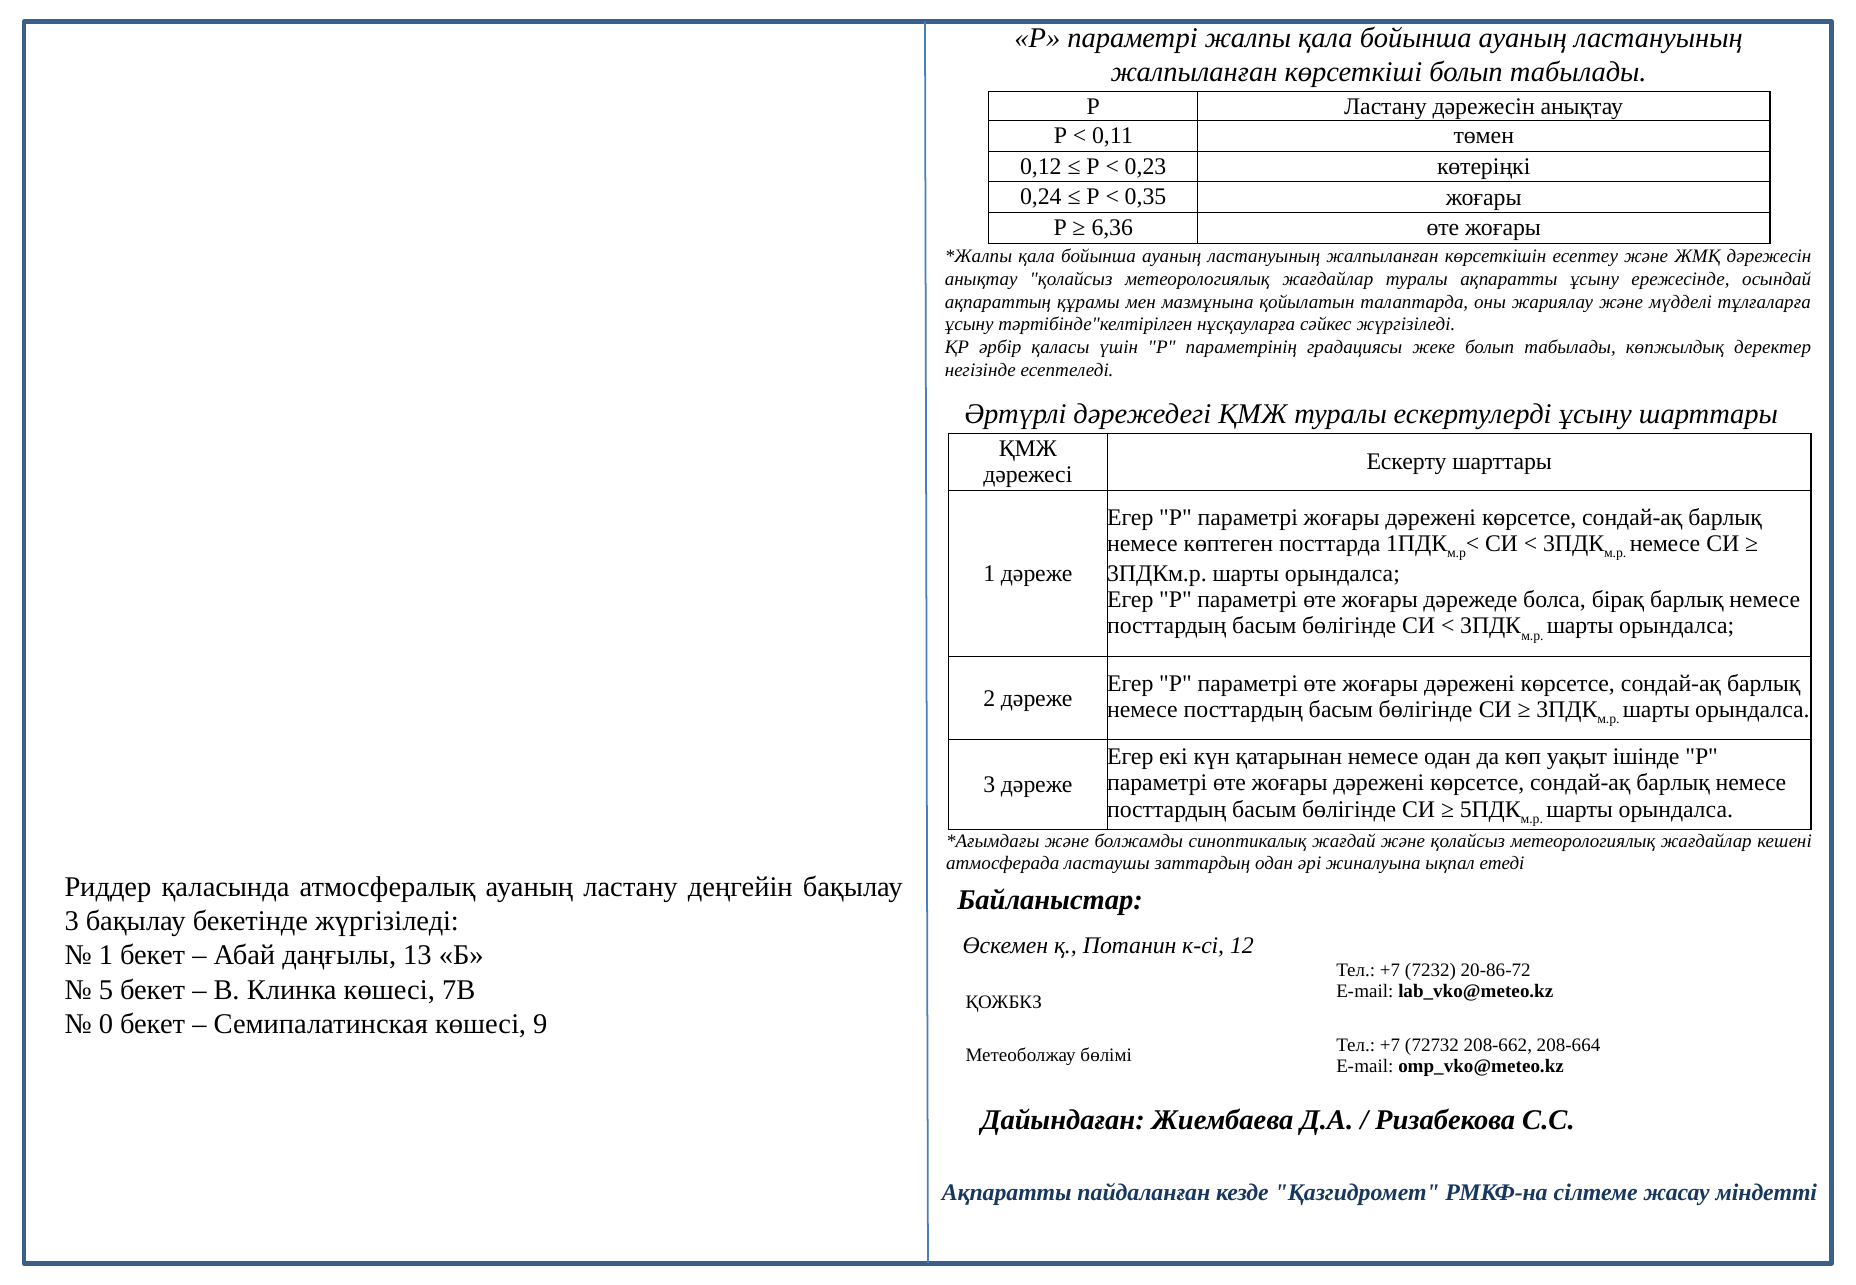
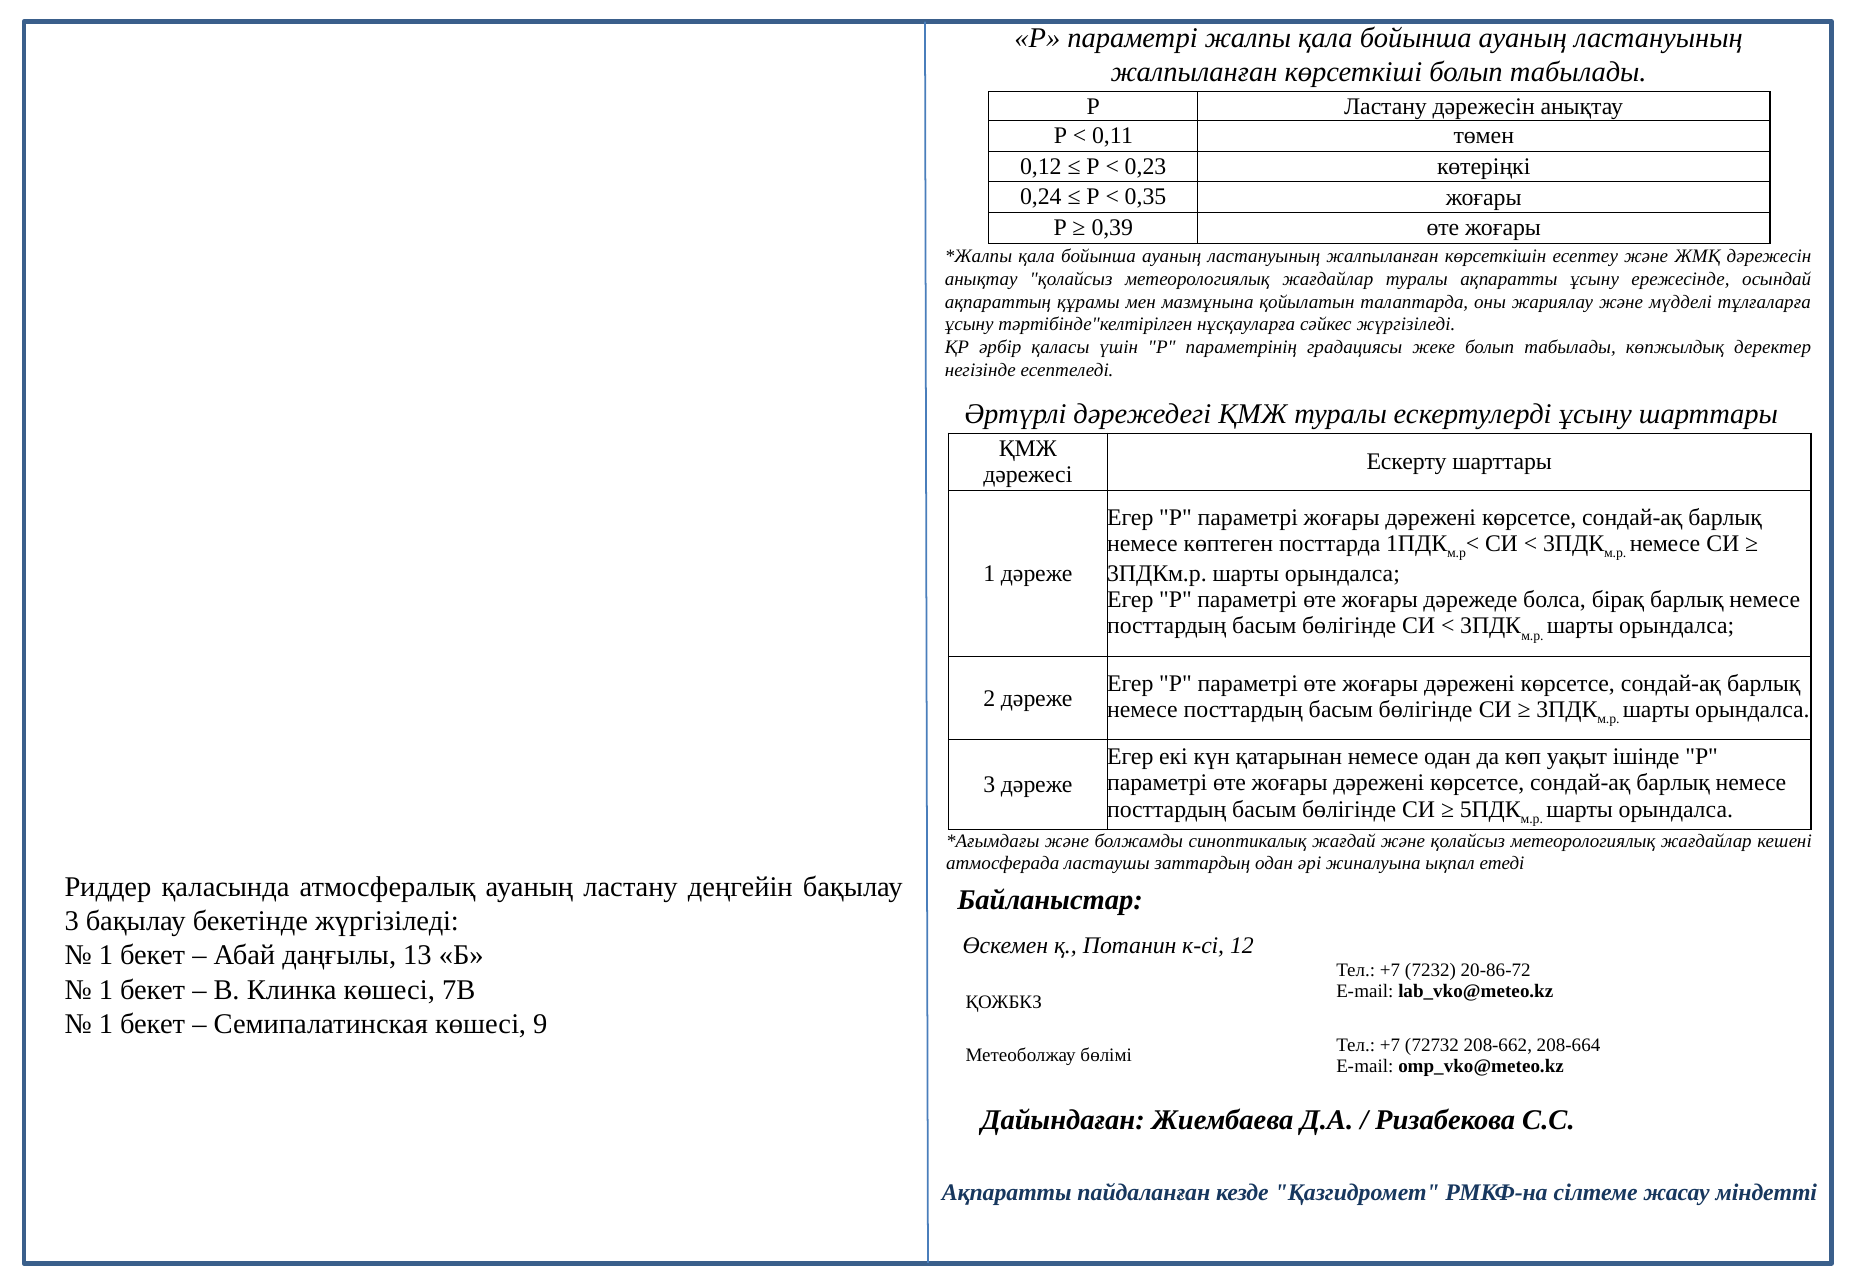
6,36: 6,36 -> 0,39 (1112, 228)
5: 5 -> 1 (106, 990)
0: 0 -> 1 (106, 1024)
